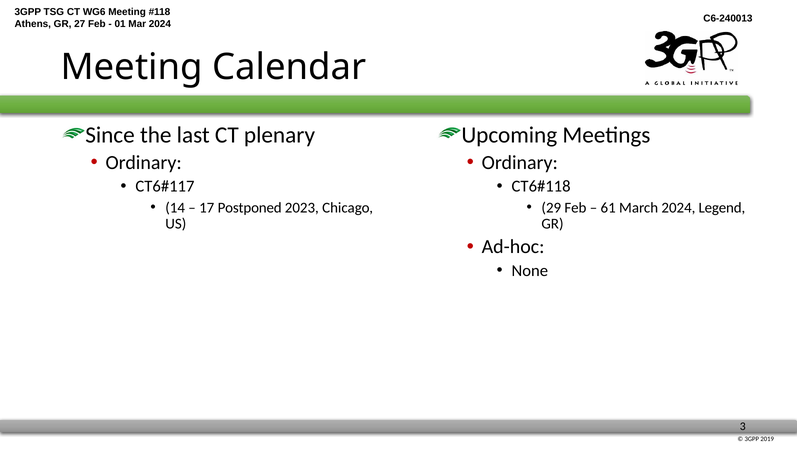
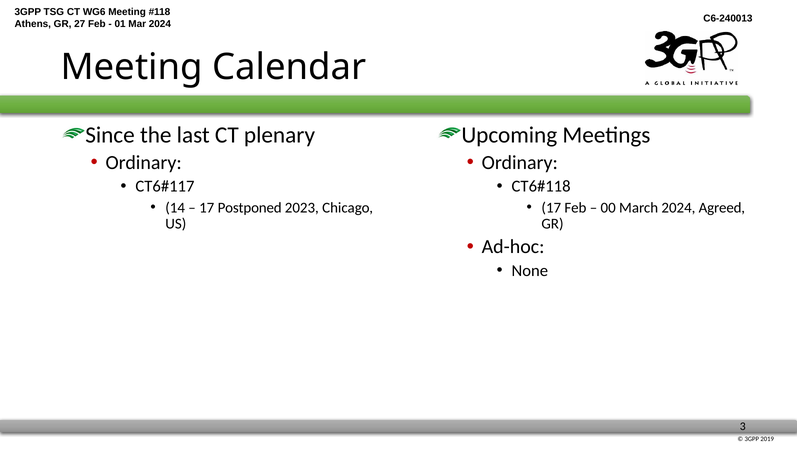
29: 29 -> 17 (551, 207)
61: 61 -> 00 (608, 207)
Legend: Legend -> Agreed (722, 207)
